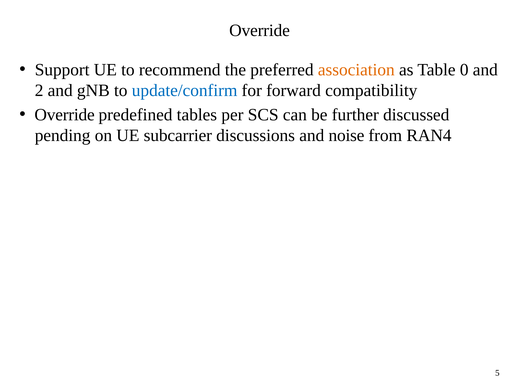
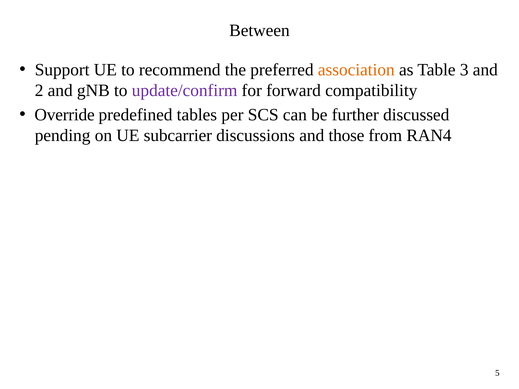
Override: Override -> Between (259, 30)
0: 0 -> 3 (464, 70)
update/confirm colour: blue -> purple (185, 91)
noise: noise -> those (346, 136)
